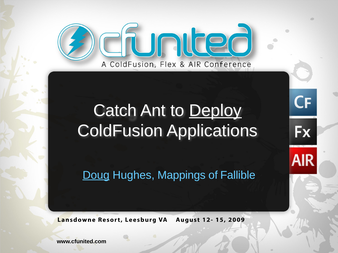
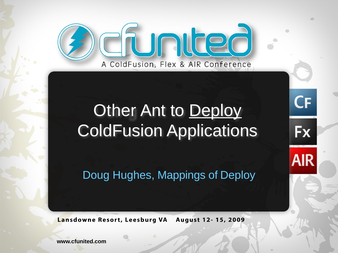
Catch: Catch -> Other (115, 111)
Doug underline: present -> none (96, 175)
of Fallible: Fallible -> Deploy (238, 175)
